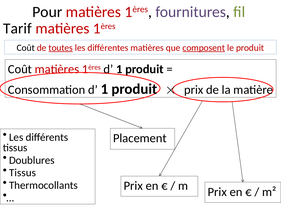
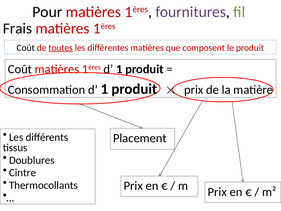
Tarif: Tarif -> Frais (17, 28)
composent underline: present -> none (204, 48)
Tissus: Tissus -> Cintre (23, 173)
